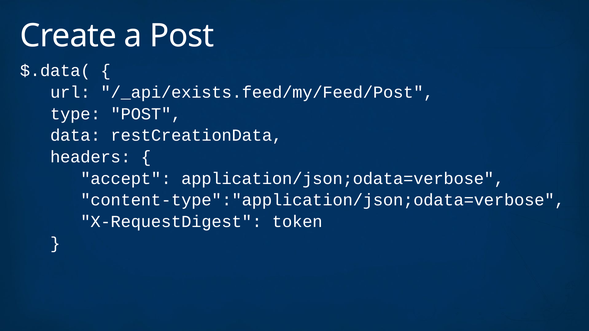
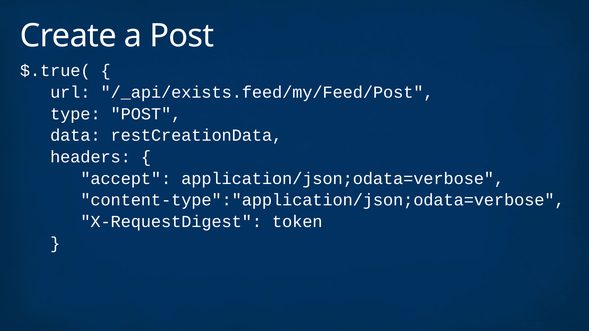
$.data(: $.data( -> $.true( (55, 71)
